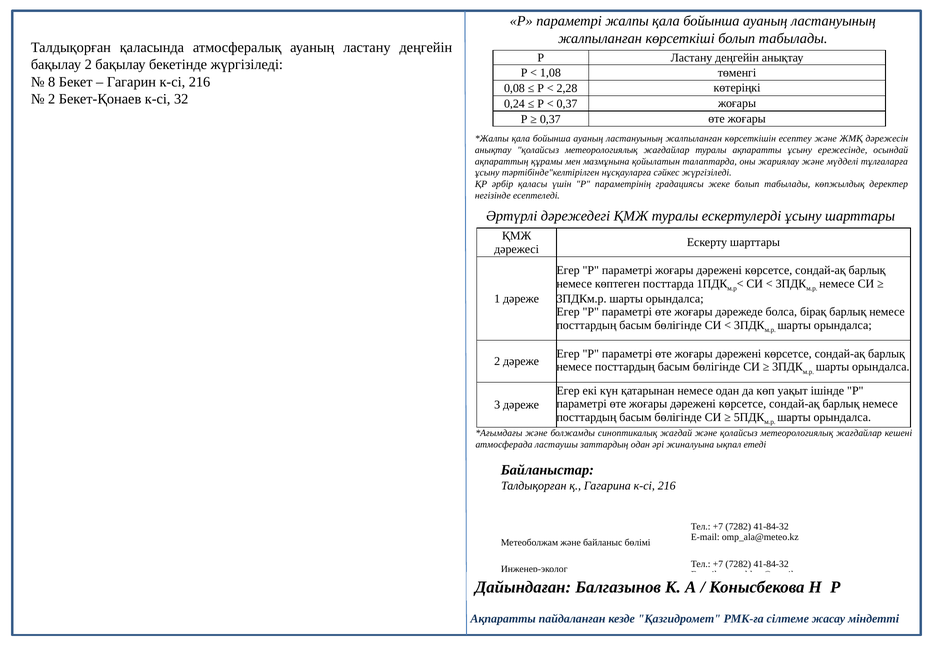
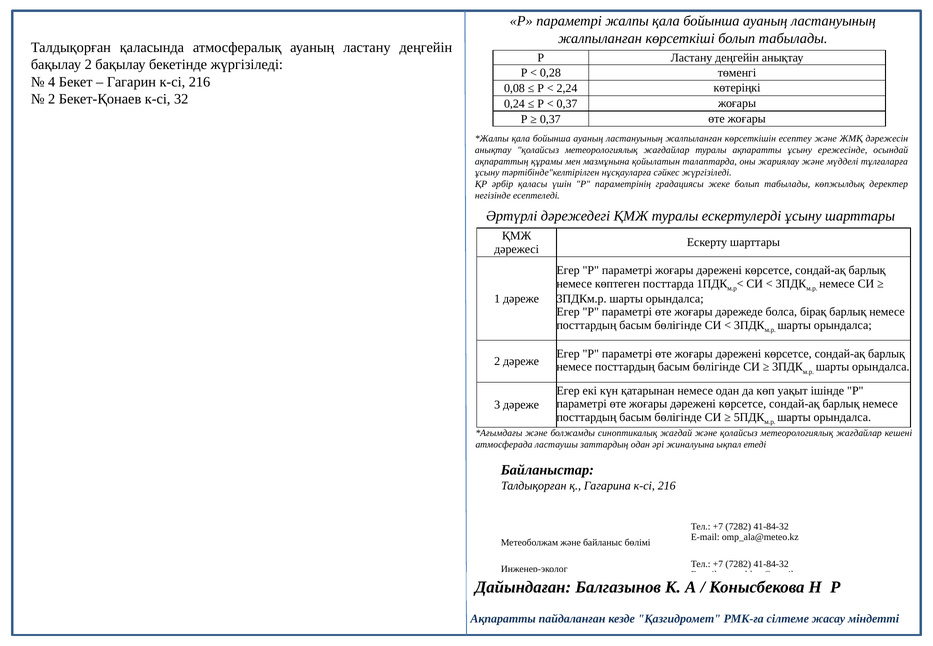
1,08: 1,08 -> 0,28 (550, 73)
8: 8 -> 4 (52, 82)
2,28: 2,28 -> 2,24 (567, 88)
